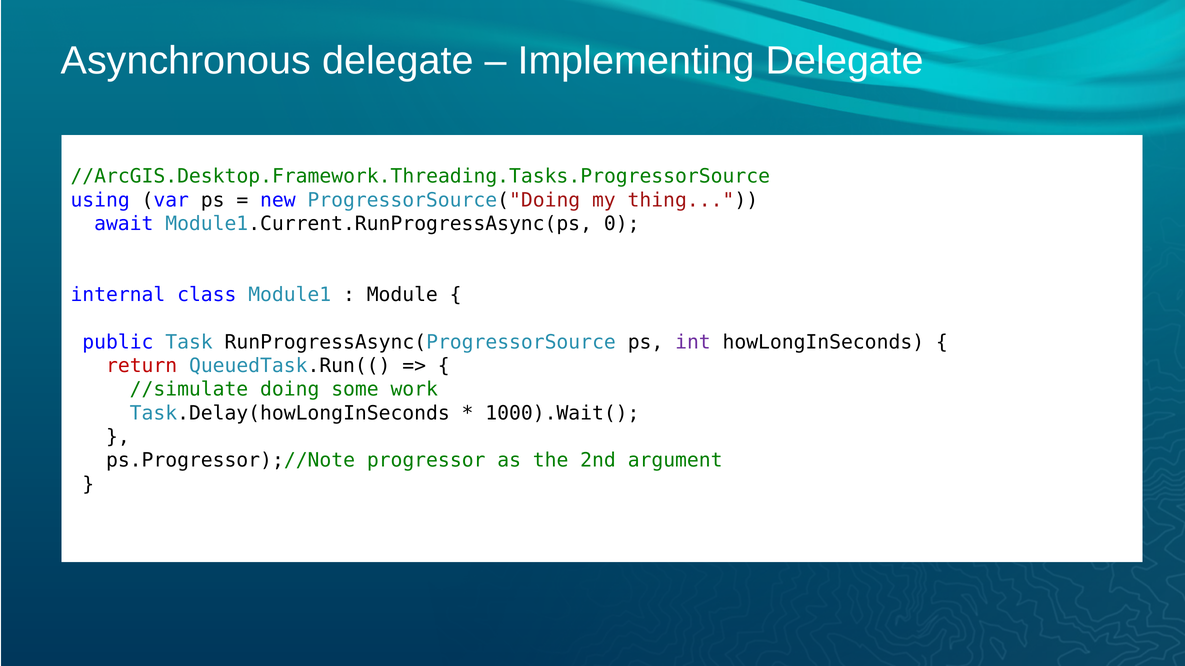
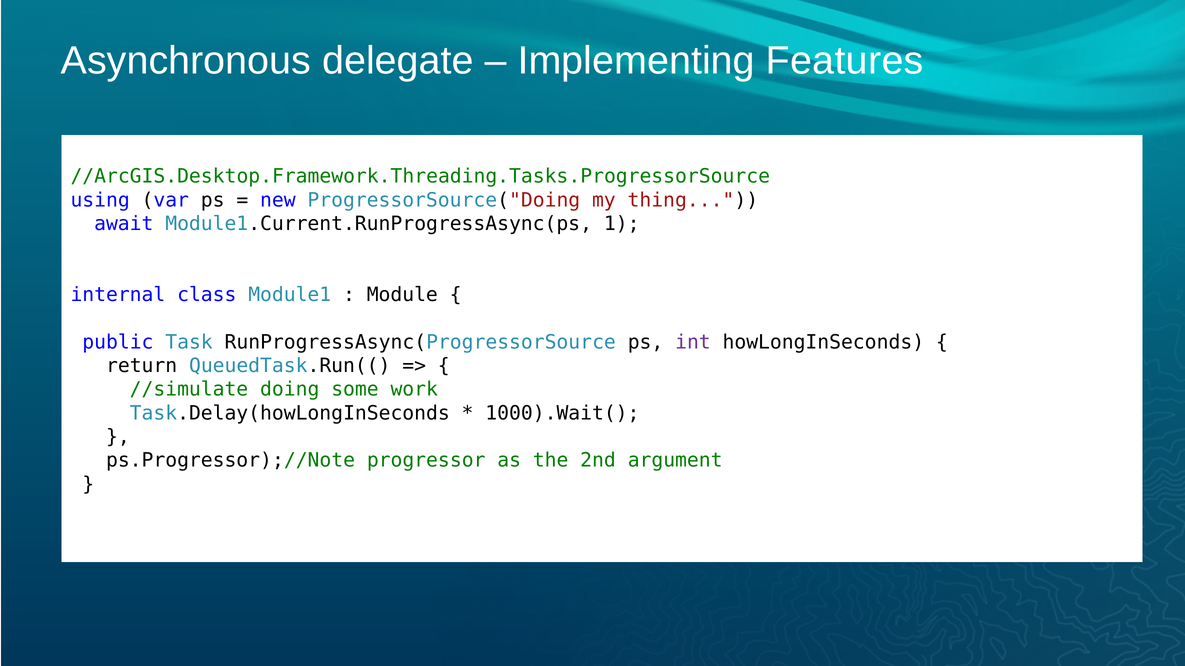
Implementing Delegate: Delegate -> Features (845, 61)
0: 0 -> 1 (622, 224)
return colour: red -> black (142, 366)
